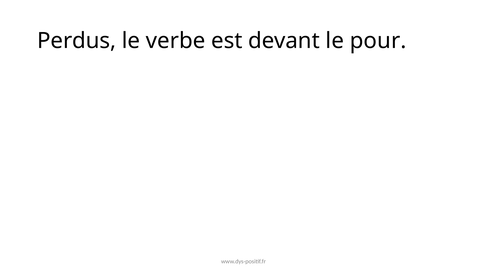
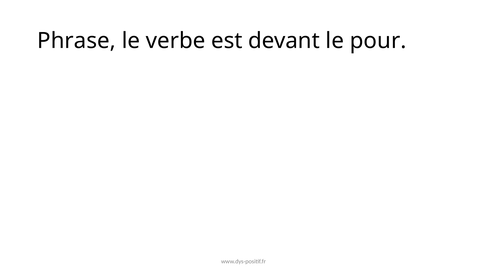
Perdus: Perdus -> Phrase (77, 41)
